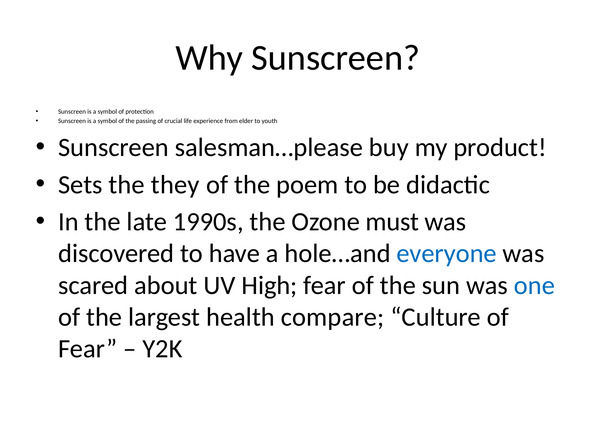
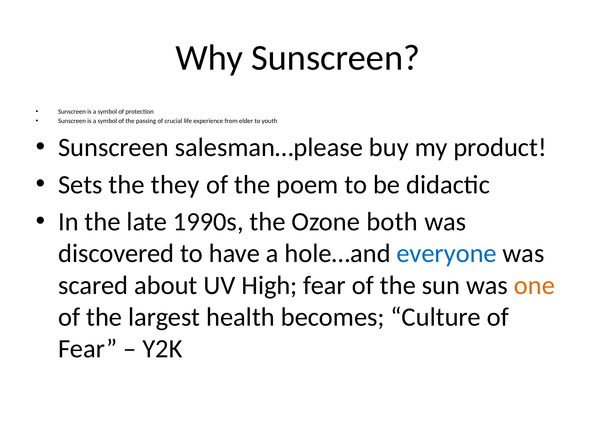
must: must -> both (392, 222)
one colour: blue -> orange (534, 285)
compare: compare -> becomes (333, 317)
